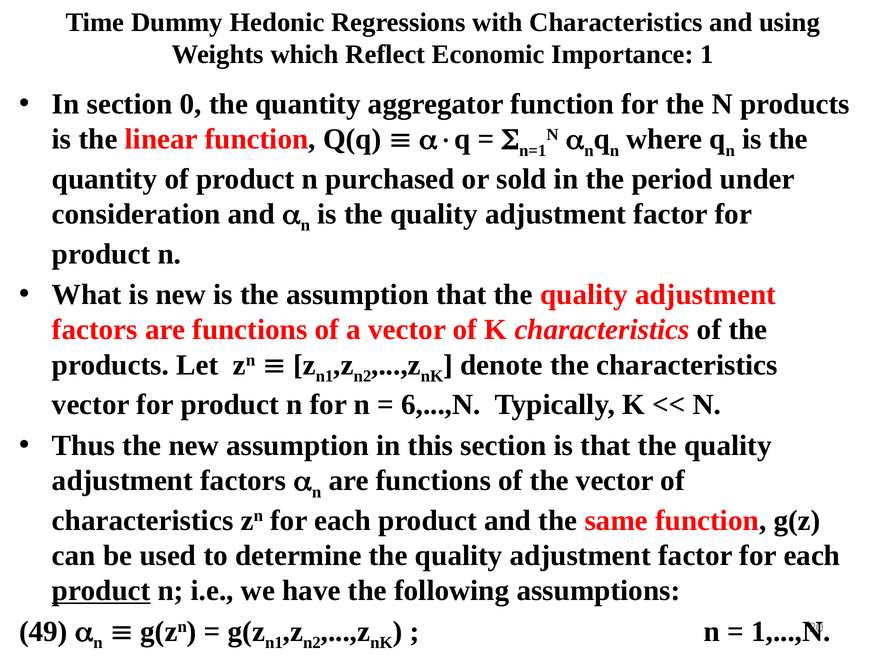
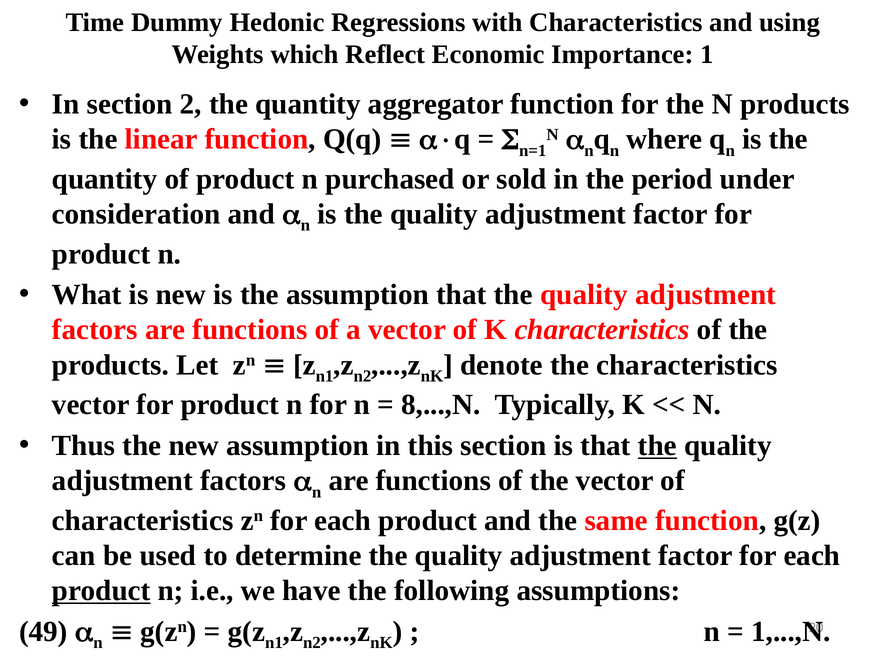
0: 0 -> 2 (191, 104)
6,...,N: 6,...,N -> 8,...,N (441, 405)
the underline: none -> present (657, 446)
